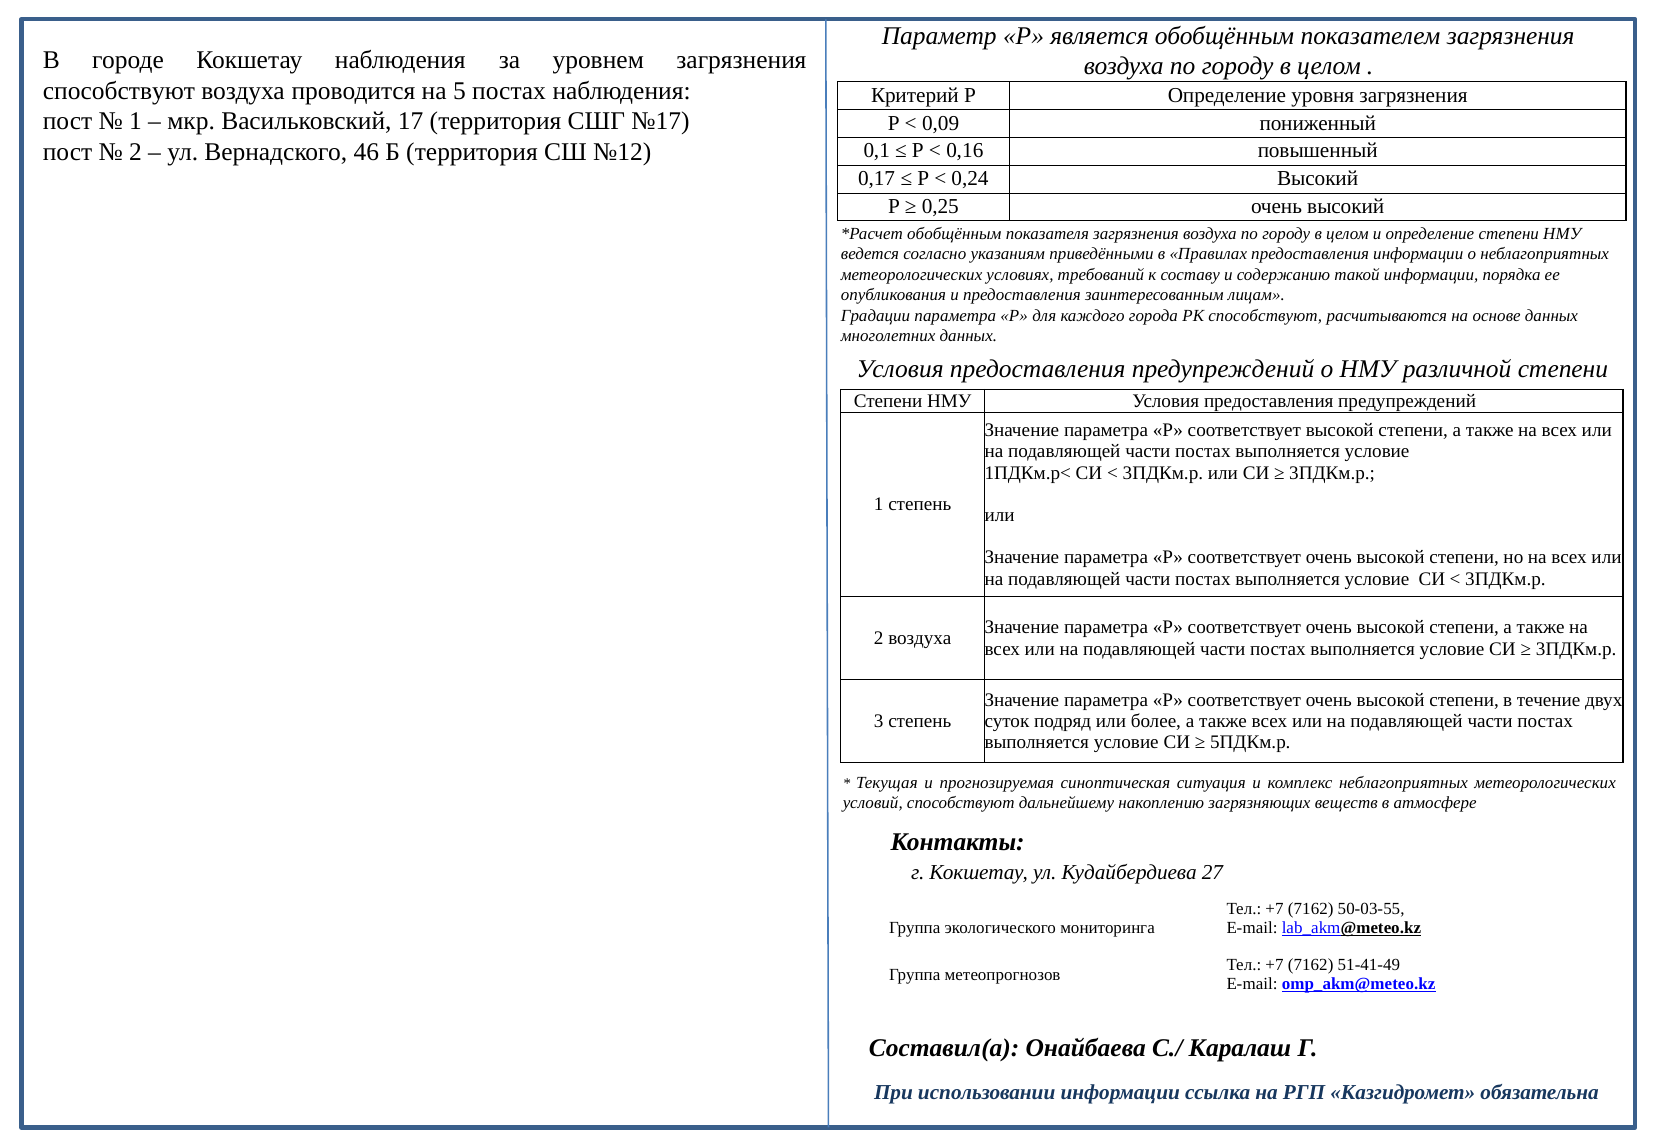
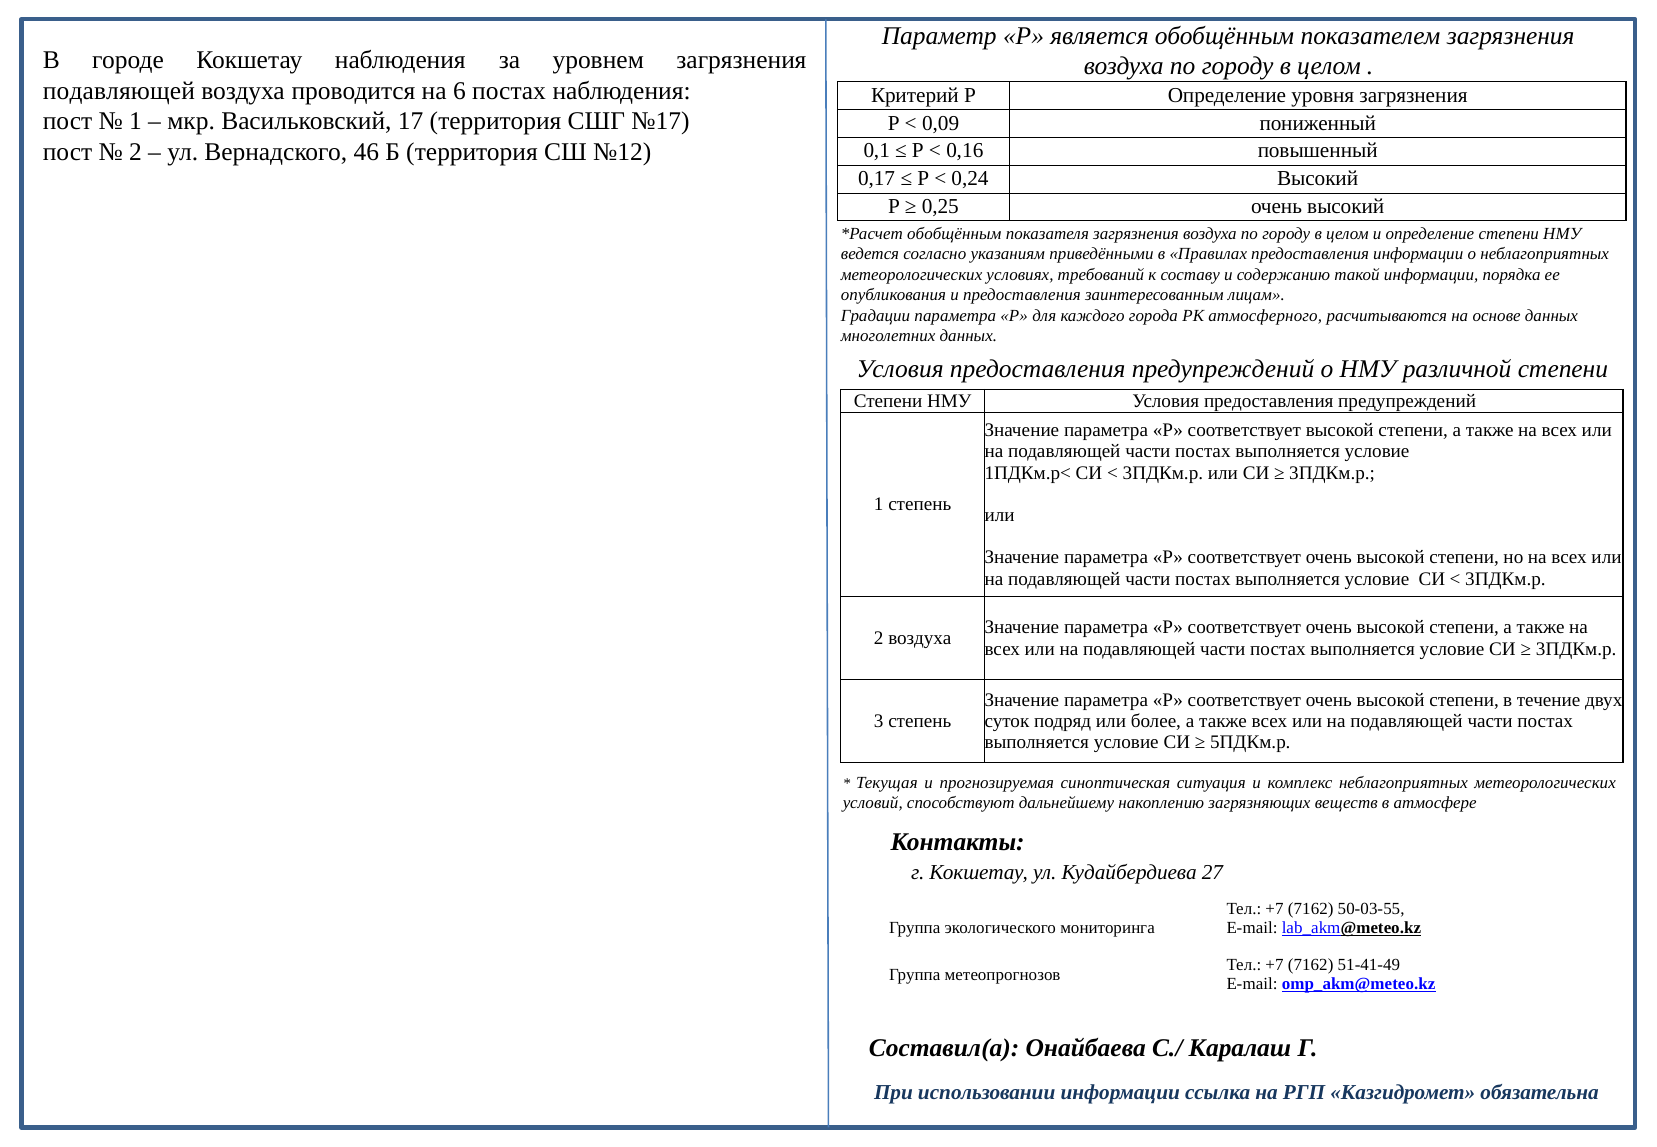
способствуют: способствуют -> подавляющей (119, 91)
5: 5 -> 6 (459, 91)
РК способствуют: способствуют -> атмосферного (1265, 315)
